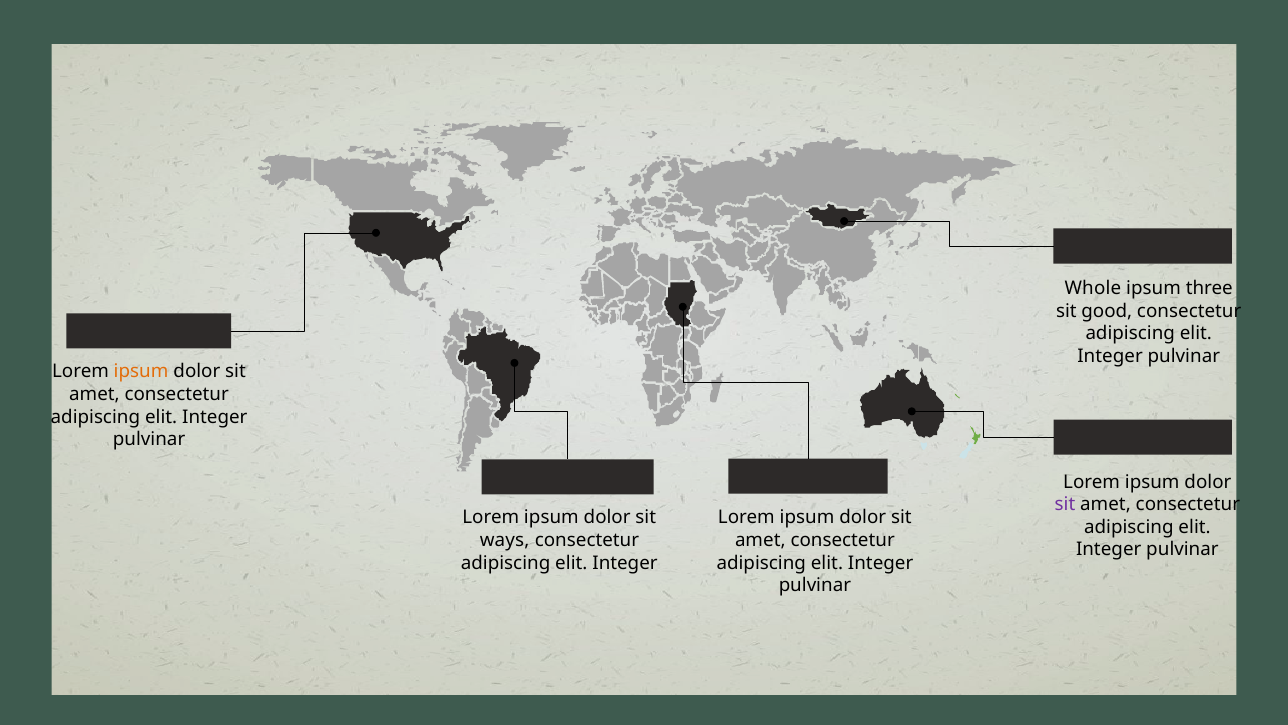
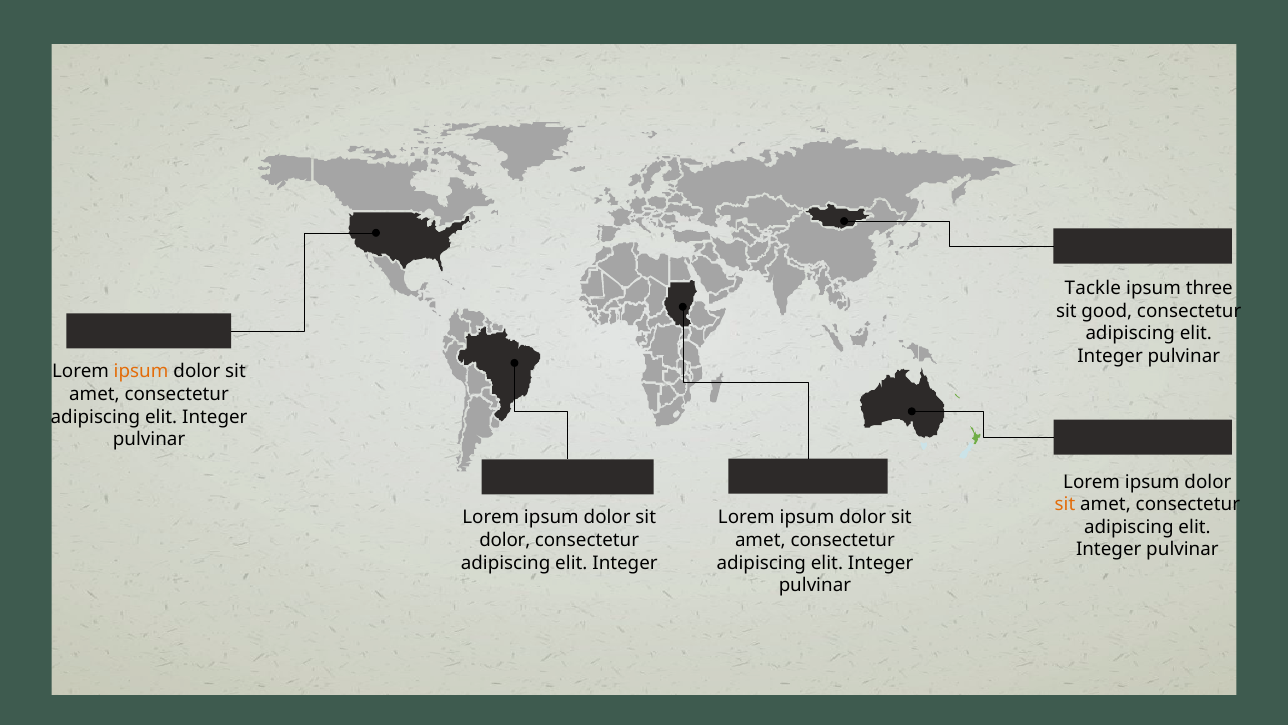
Whole: Whole -> Tackle (1093, 288)
sit colour: purple -> orange (1065, 504)
ways: ways -> dolor (505, 540)
